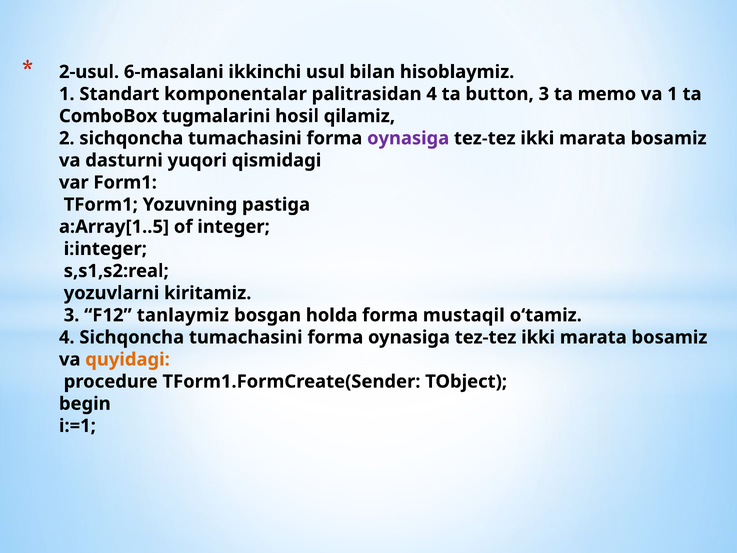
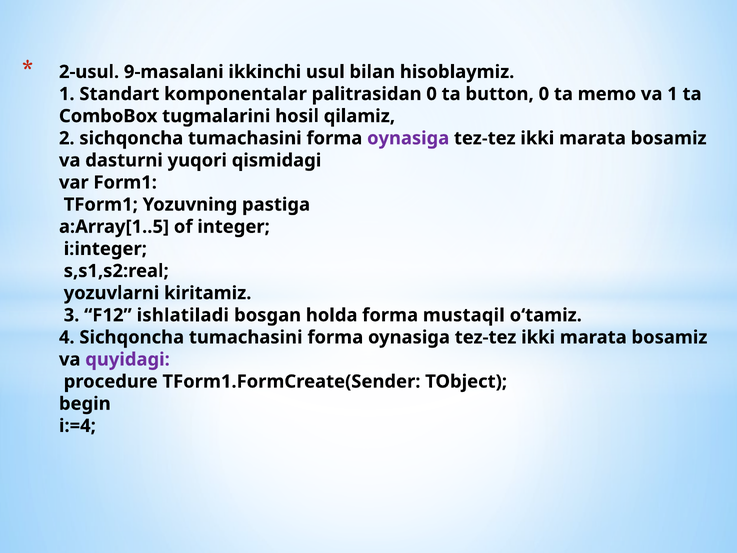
6-masalani: 6-masalani -> 9-masalani (174, 72)
palitrasidan 4: 4 -> 0 (432, 94)
button 3: 3 -> 0 (544, 94)
tanlaymiz: tanlaymiz -> ishlatiladi (183, 315)
quyidagi colour: orange -> purple (128, 359)
i:=1: i:=1 -> i:=4 (77, 426)
